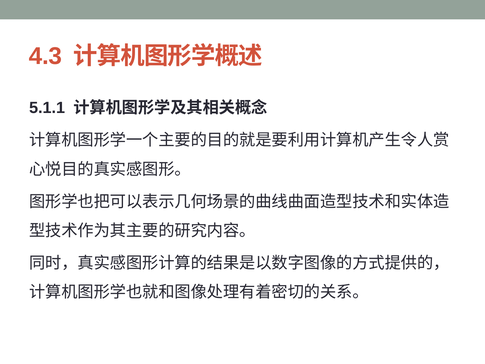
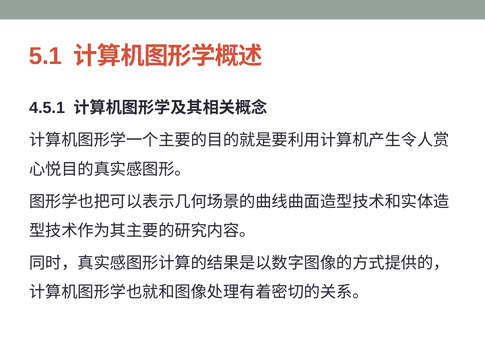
4.3: 4.3 -> 5.1 (45, 56)
5.1.1: 5.1.1 -> 4.5.1 (47, 108)
